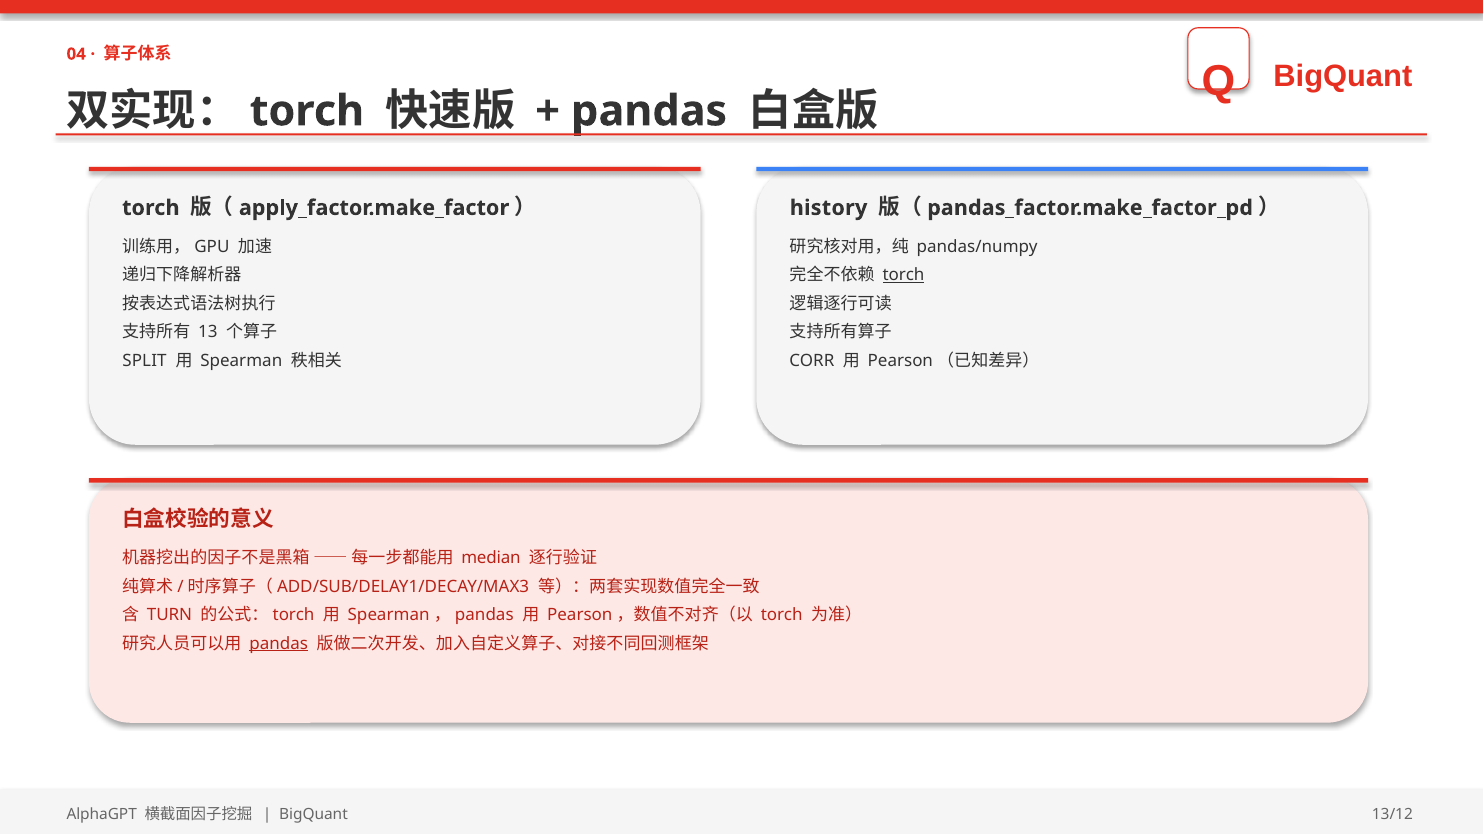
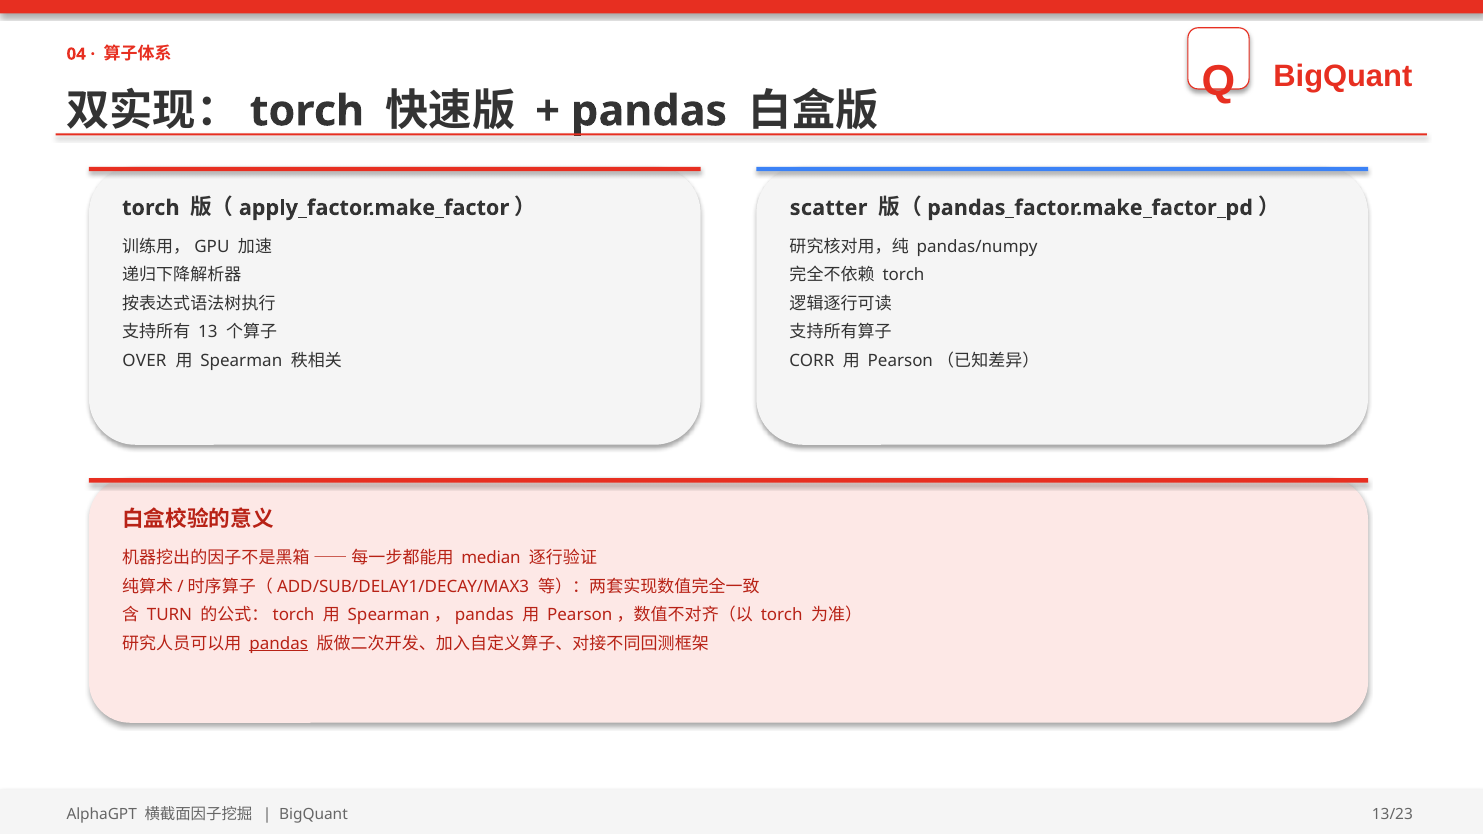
history: history -> scatter (829, 208)
torch underline: present -> none (903, 275)
SPLIT: SPLIT -> OVER (144, 361)
13/12: 13/12 -> 13/23 (1392, 814)
